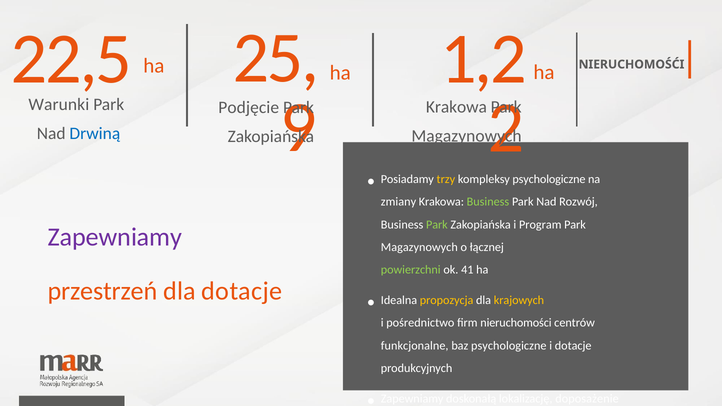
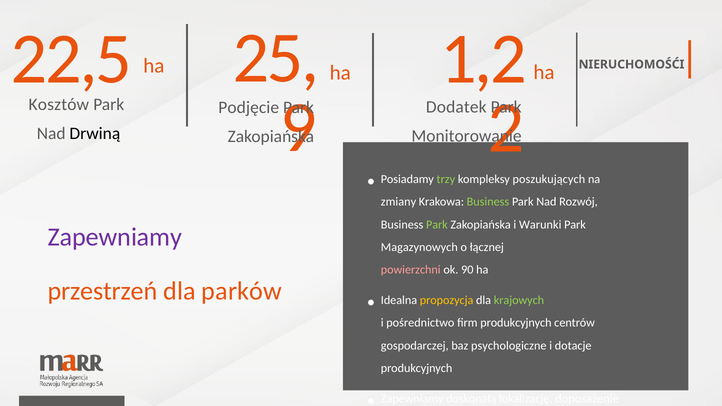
Warunki: Warunki -> Kosztów (59, 104)
Krakowa: Krakowa -> Dodatek (456, 107)
Drwiną colour: blue -> black (95, 133)
Magazynowych: Magazynowych -> Monitorowanie (467, 136)
trzy colour: yellow -> light green (446, 179)
kompleksy psychologiczne: psychologiczne -> poszukujących (549, 179)
i Program: Program -> Warunki (540, 225)
powierzchni colour: light green -> pink (411, 270)
41: 41 -> 90 (467, 270)
dla dotacje: dotacje -> parków (242, 291)
krajowych colour: yellow -> light green (519, 300)
firm nieruchomości: nieruchomości -> produkcyjnych (516, 323)
funkcjonalne: funkcjonalne -> gospodarczej (415, 346)
